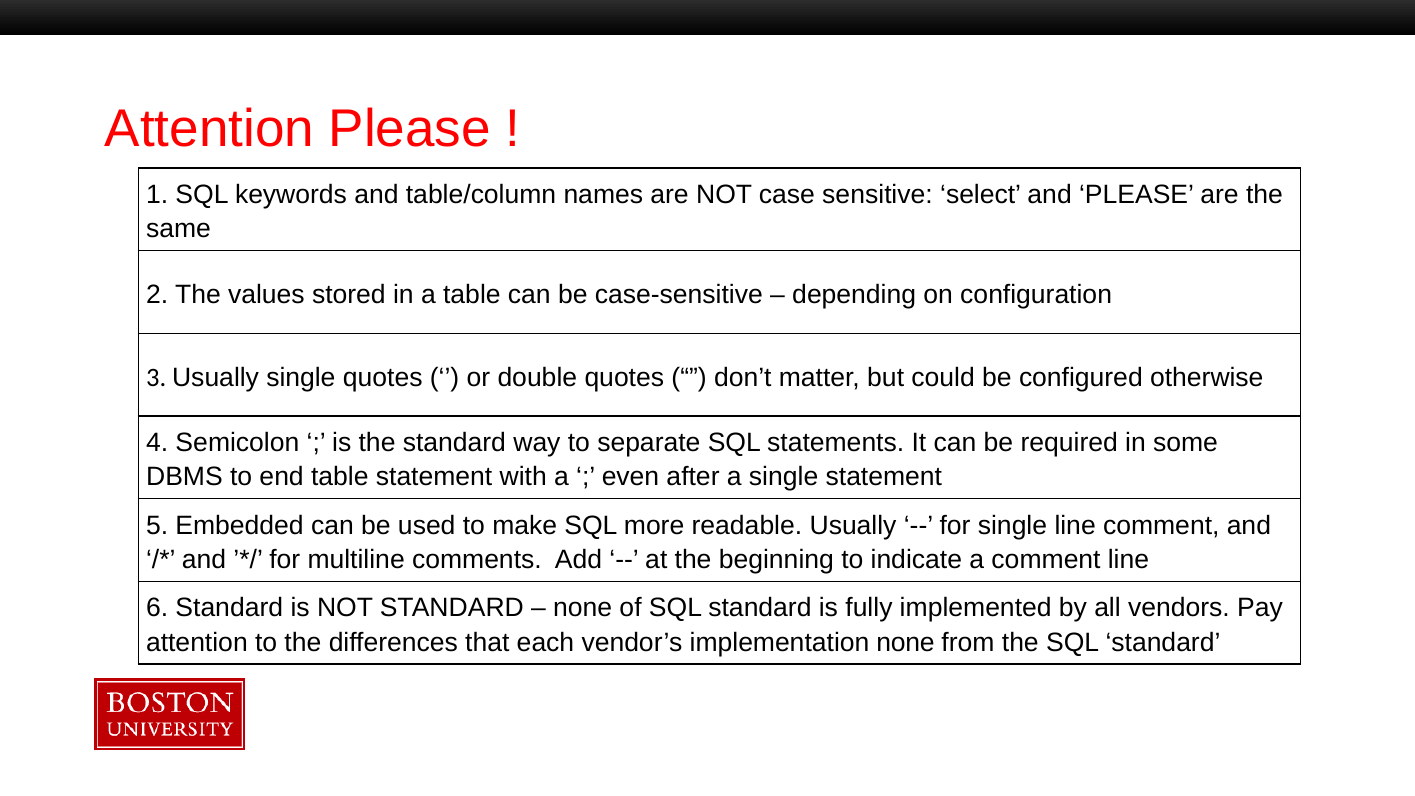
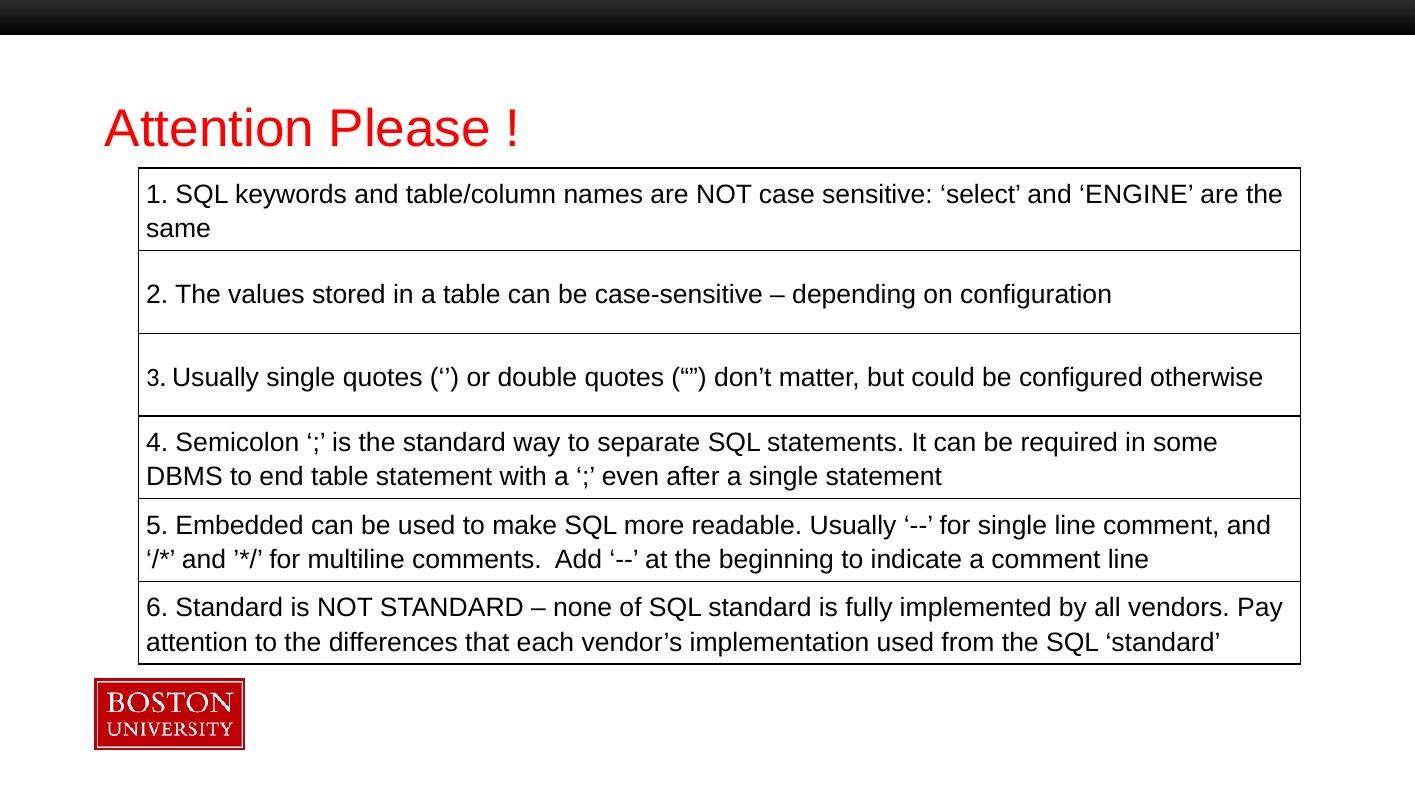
and PLEASE: PLEASE -> ENGINE (1136, 195)
implementation none: none -> used (905, 642)
